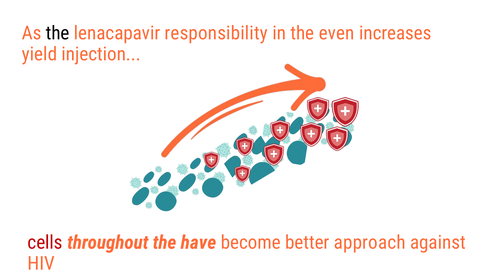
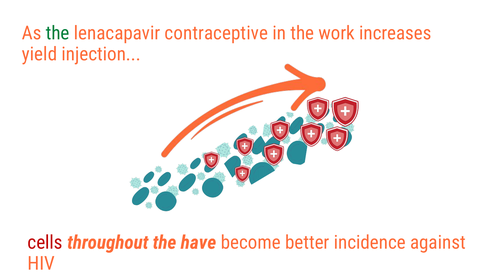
the colour: black -> green (58, 33)
responsibility: responsibility -> contraceptive (216, 33)
even: even -> work (337, 33)
approach: approach -> incidence (370, 242)
